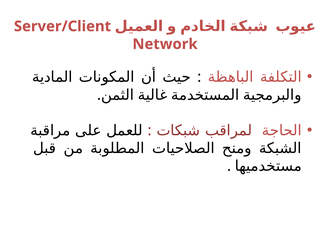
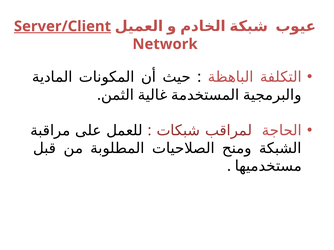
Server/Client underline: none -> present (62, 26)
